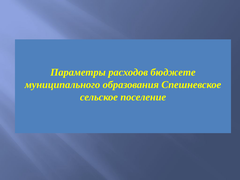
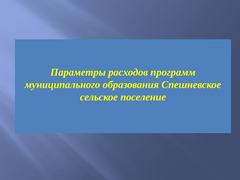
бюджете: бюджете -> программ (173, 72)
